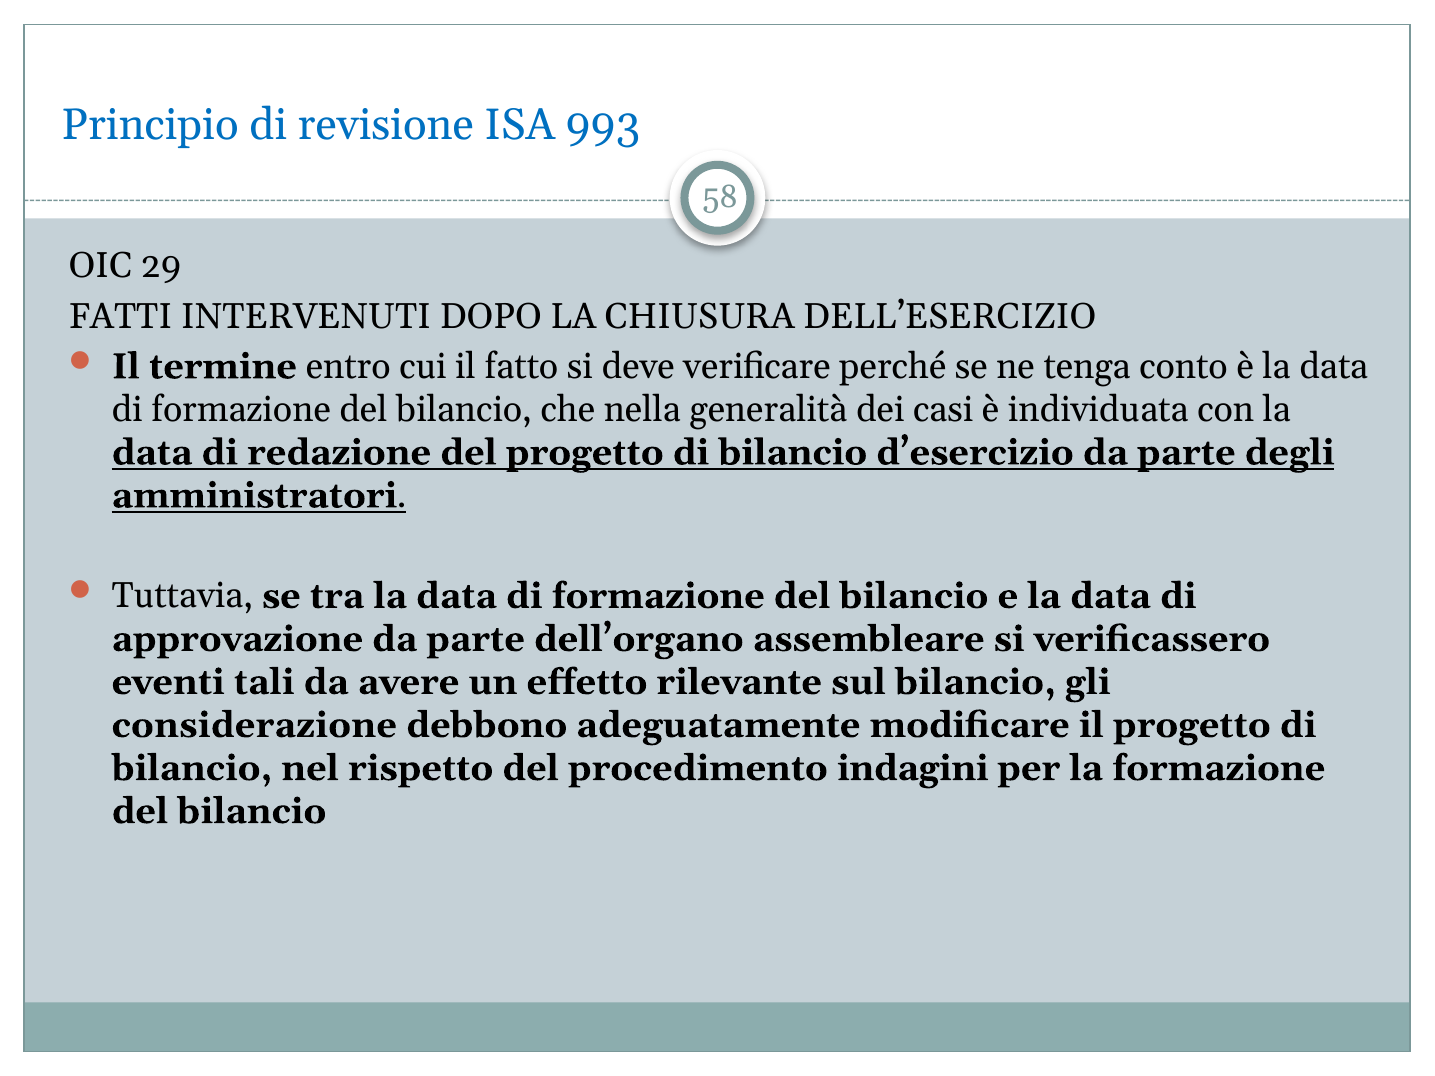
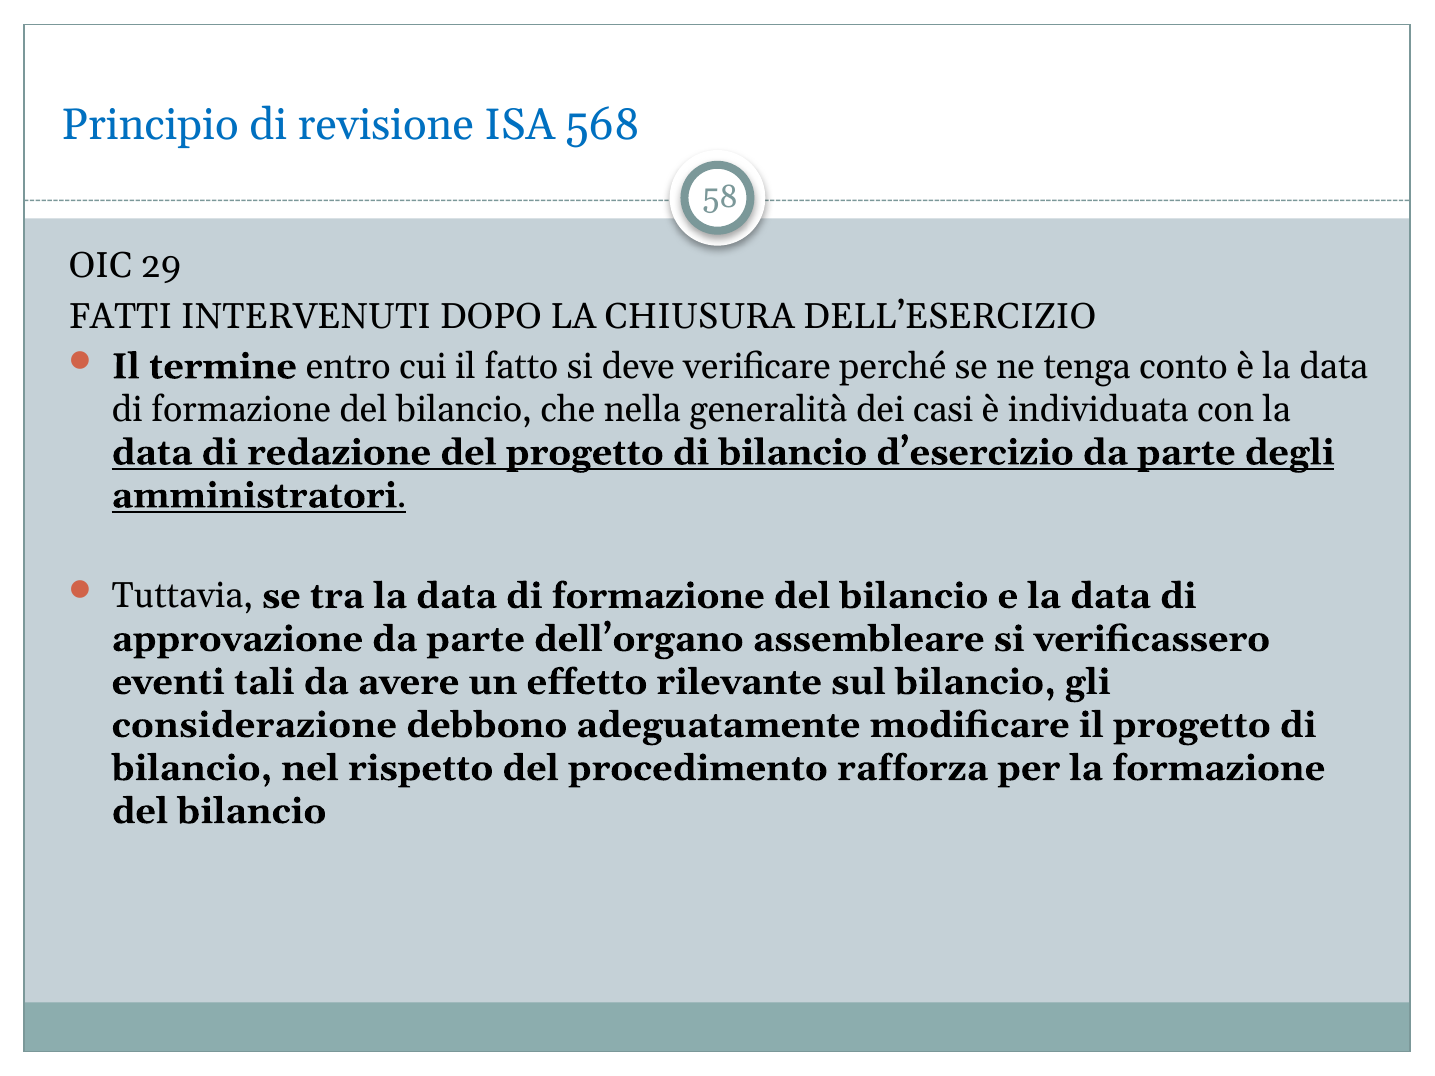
993: 993 -> 568 (603, 125)
indagini: indagini -> rafforza (913, 768)
